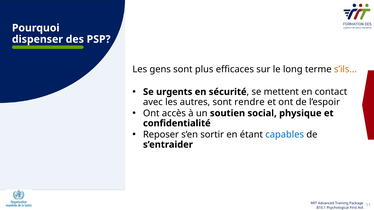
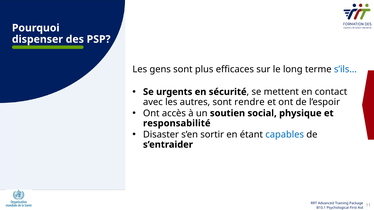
s’ils… colour: orange -> blue (345, 70)
confidentialité: confidentialité -> responsabilité (177, 123)
Reposer: Reposer -> Disaster (161, 135)
